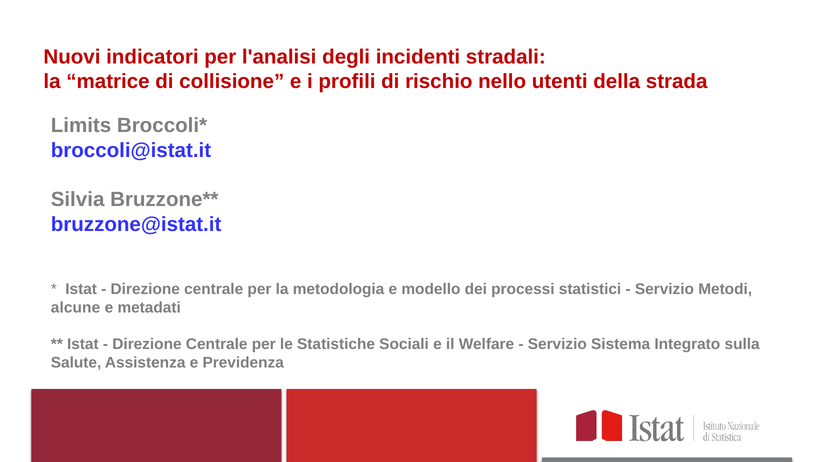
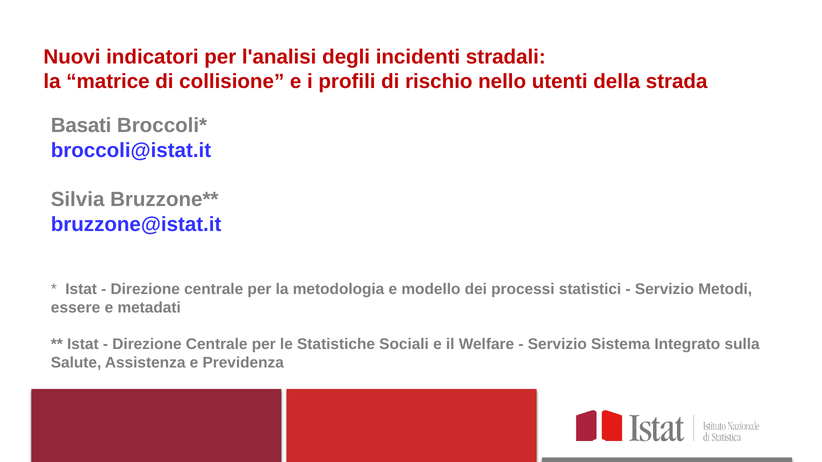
Limits: Limits -> Basati (81, 126)
alcune: alcune -> essere (76, 308)
